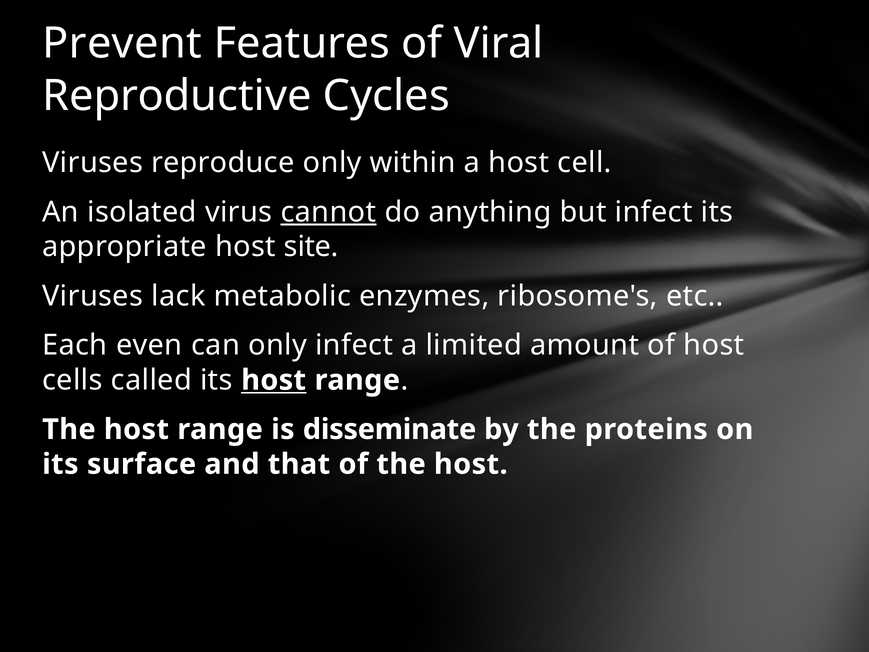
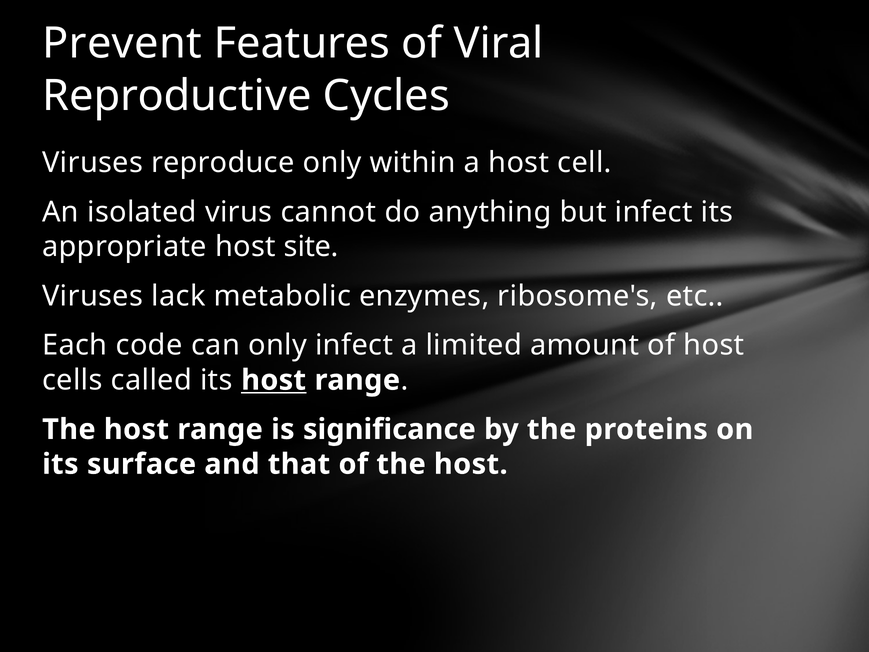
cannot underline: present -> none (328, 212)
even: even -> code (149, 345)
disseminate: disseminate -> significance (389, 429)
